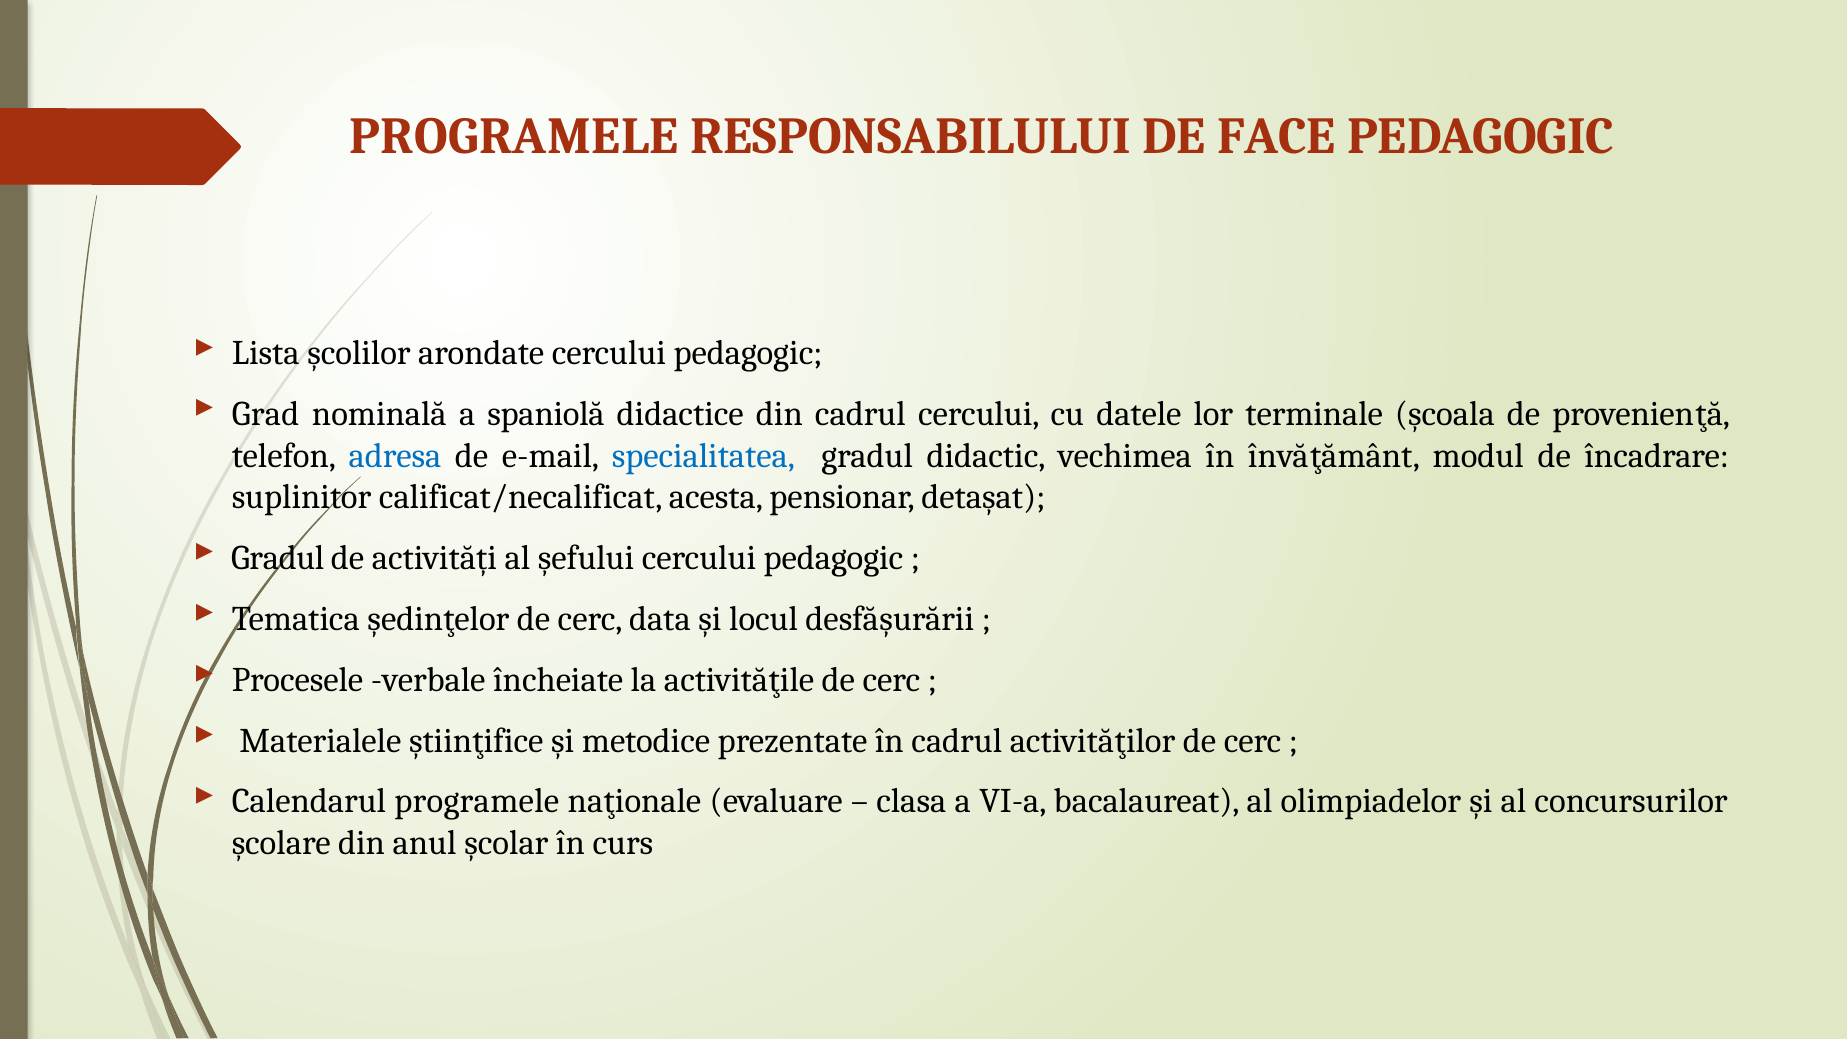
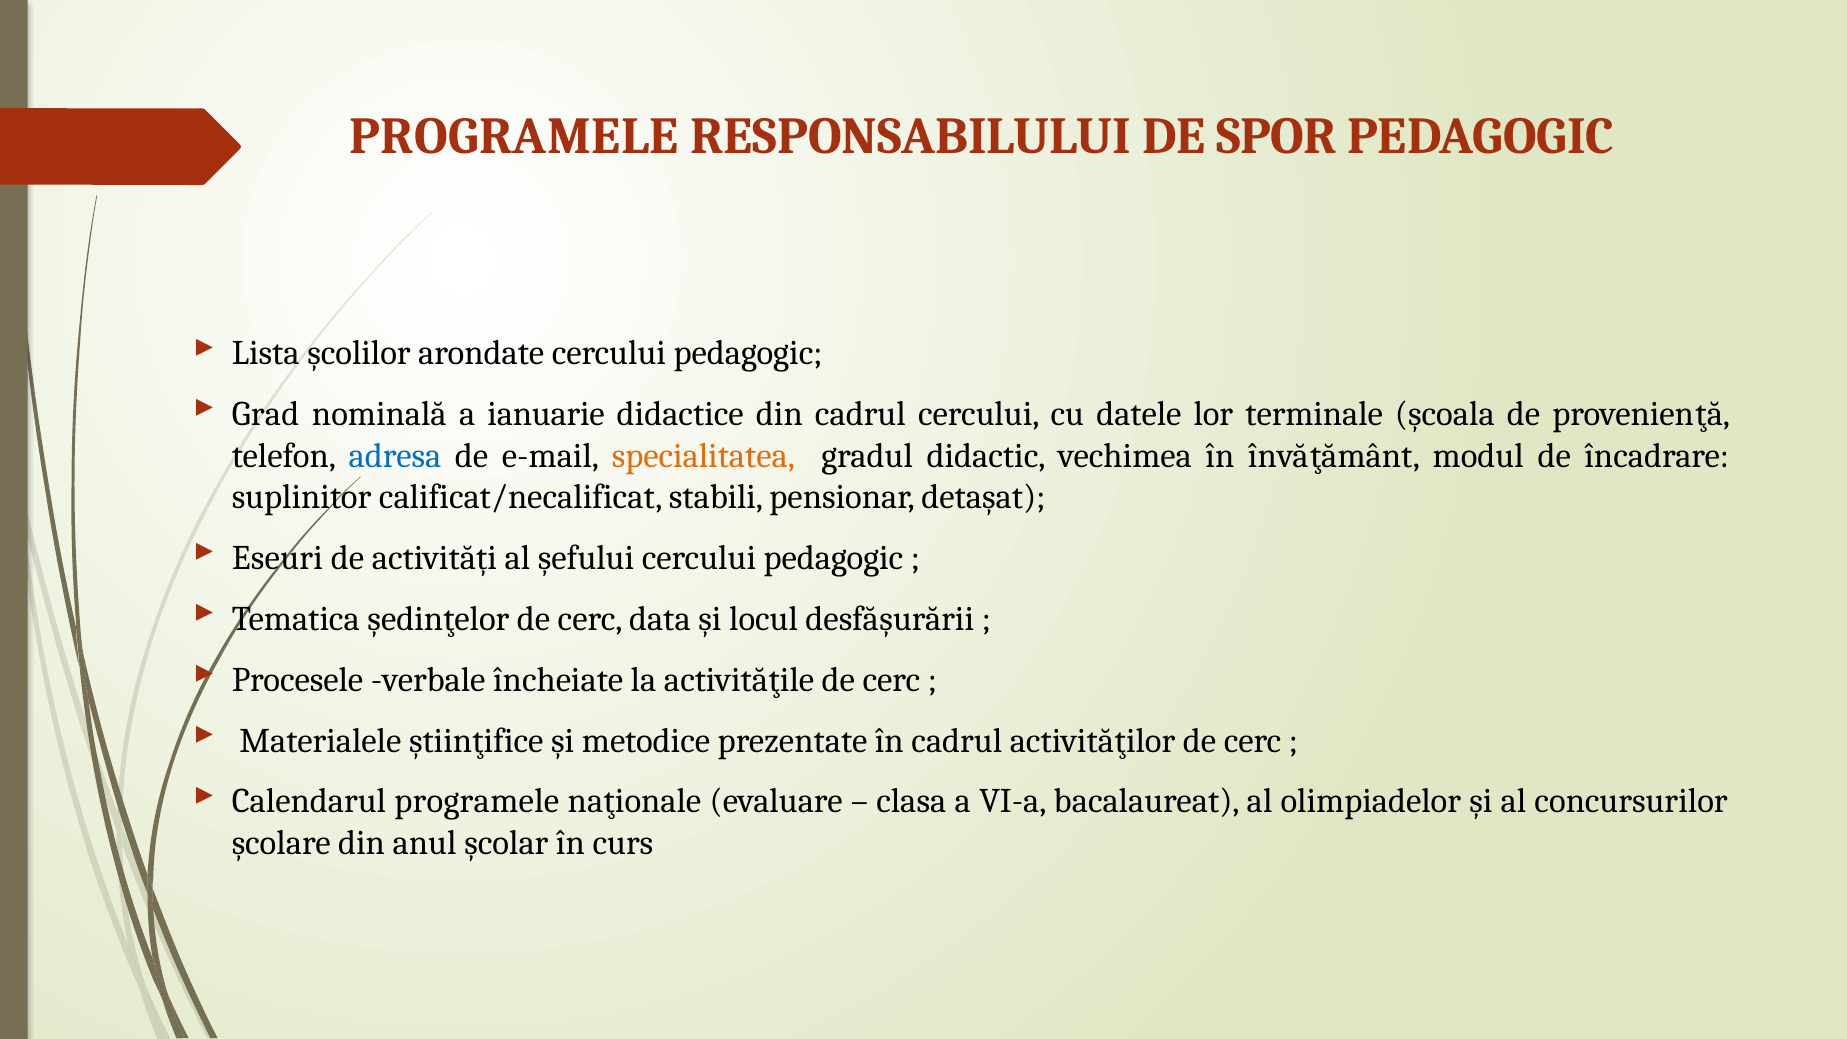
FACE: FACE -> SPOR (1277, 136)
spaniolă: spaniolă -> ianuarie (546, 414)
specialitatea colour: blue -> orange (703, 456)
acesta: acesta -> stabili (716, 497)
Gradul: Gradul -> Eseuri (277, 558)
